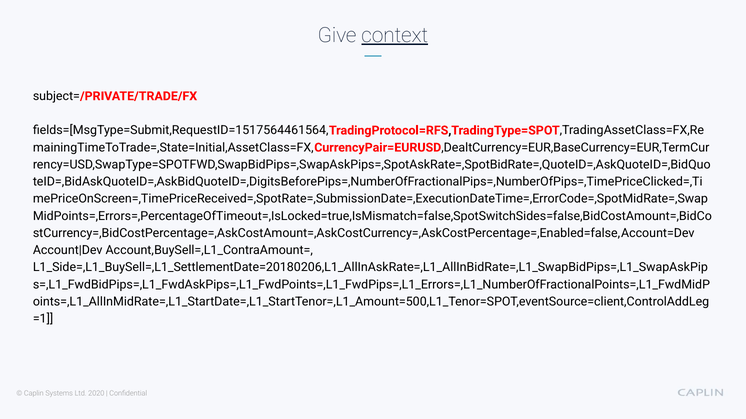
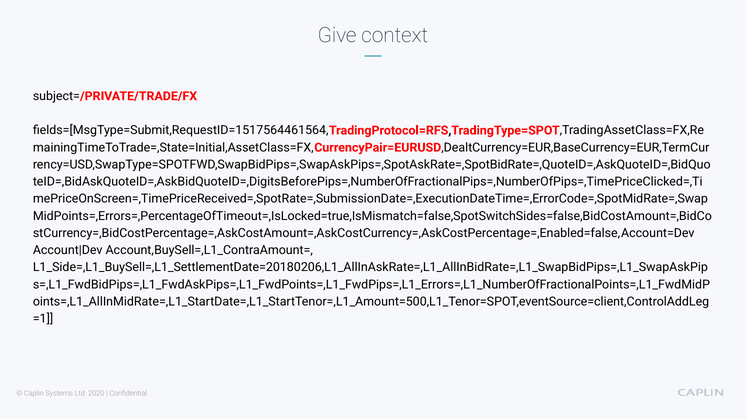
context underline: present -> none (395, 36)
